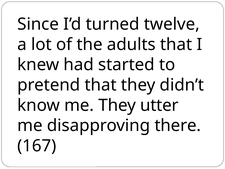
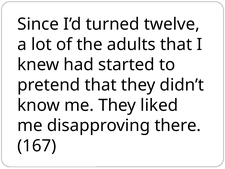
utter: utter -> liked (159, 105)
